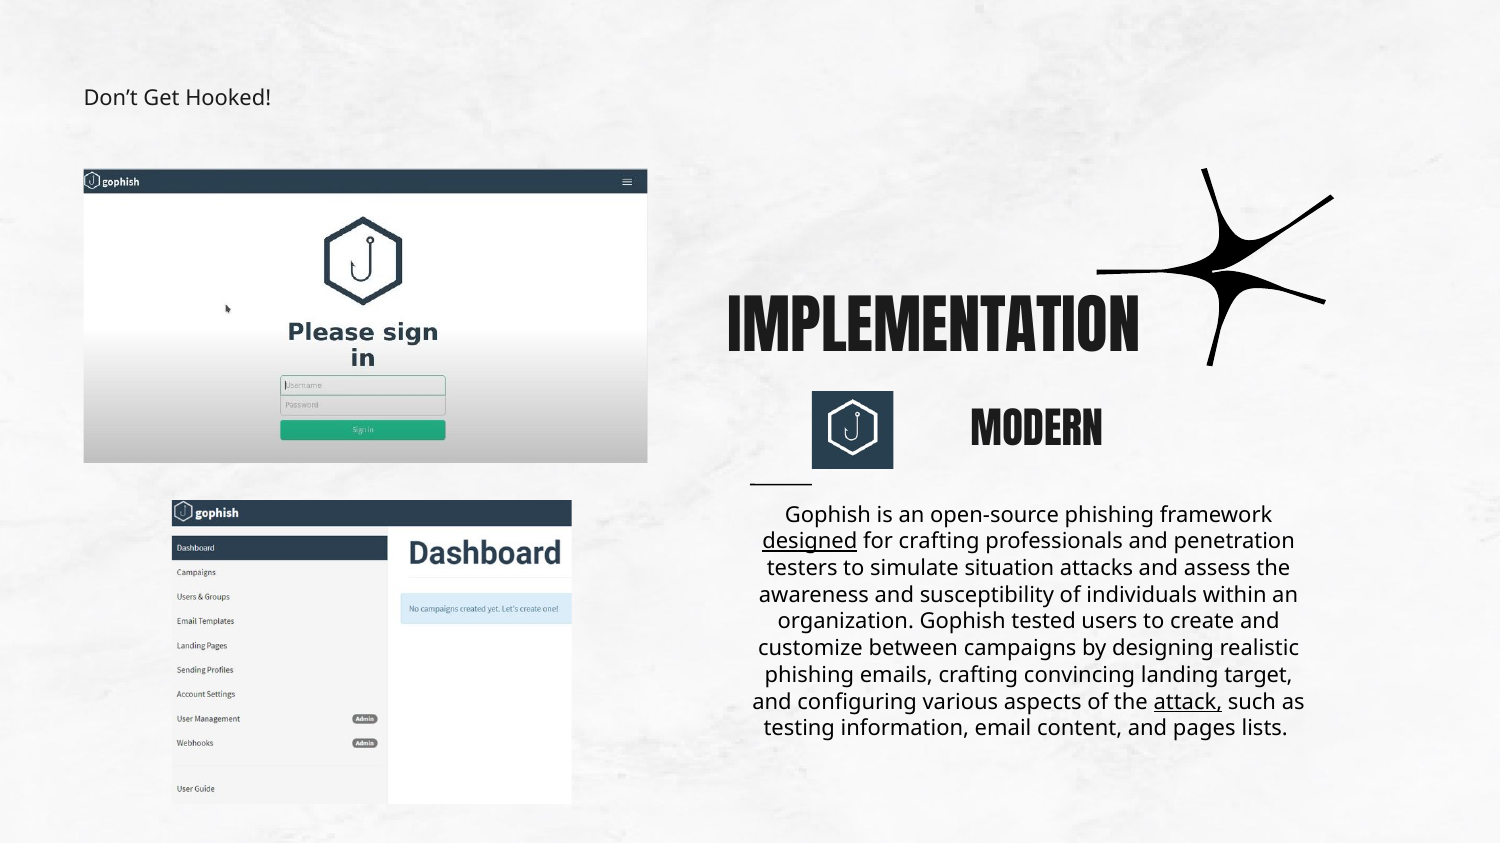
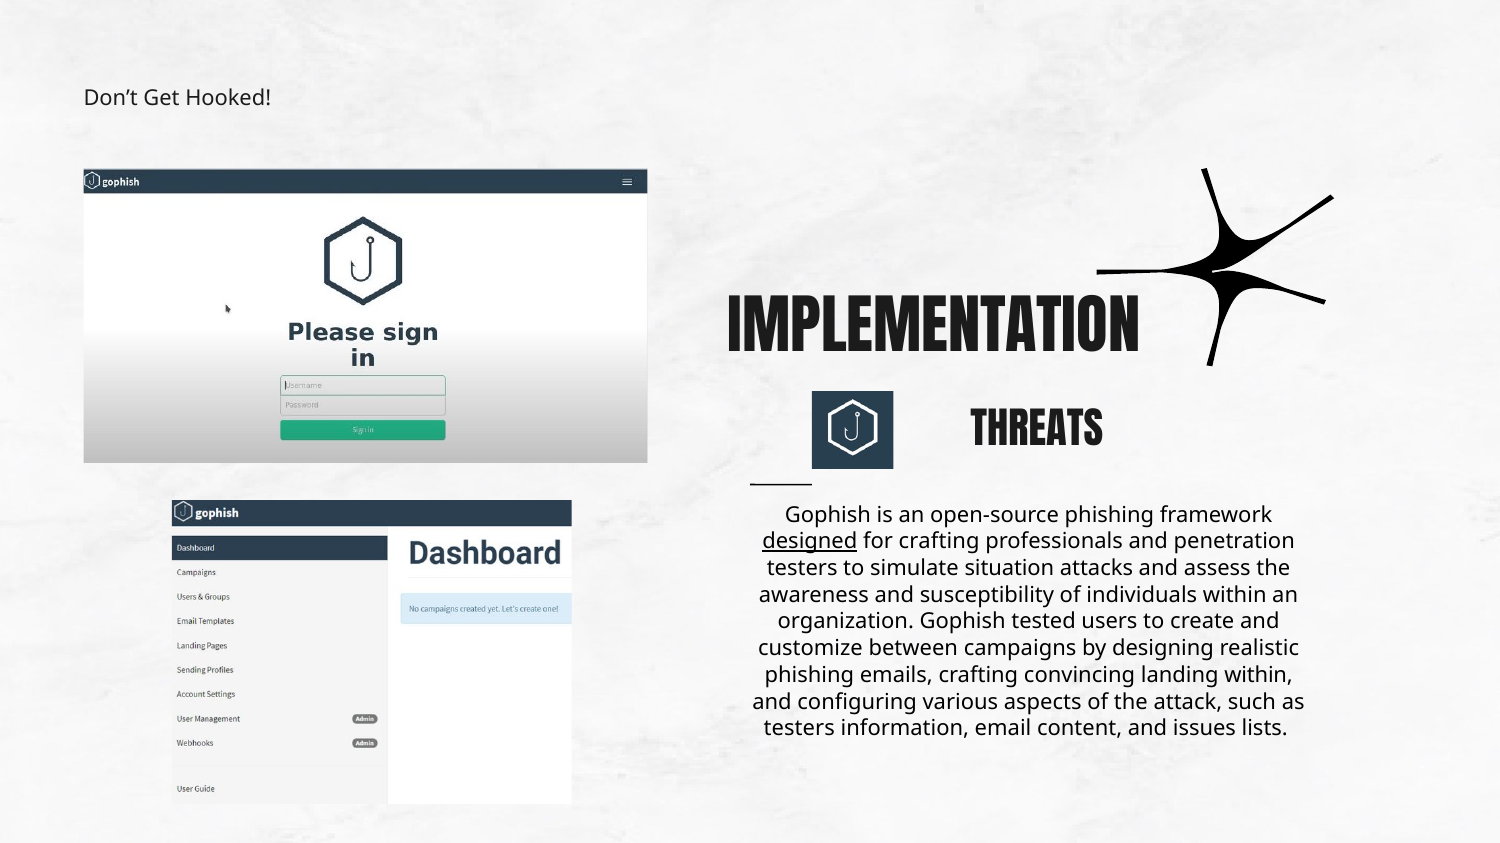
MODERN: MODERN -> THREATS (1037, 432)
landing target: target -> within (1259, 676)
attack underline: present -> none (1188, 702)
testing: testing -> testers (799, 729)
pages: pages -> issues (1204, 729)
